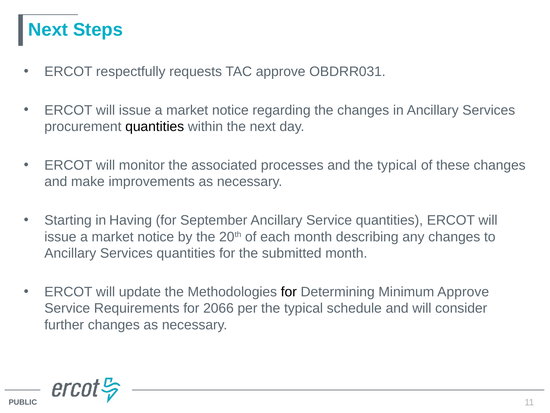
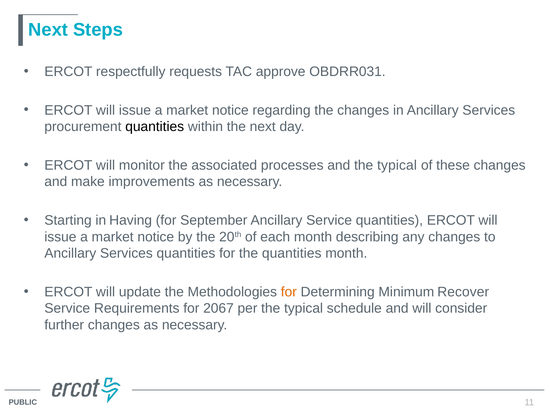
the submitted: submitted -> quantities (292, 253)
for colour: black -> orange (289, 292)
Minimum Approve: Approve -> Recover (463, 292)
2066: 2066 -> 2067 (218, 308)
